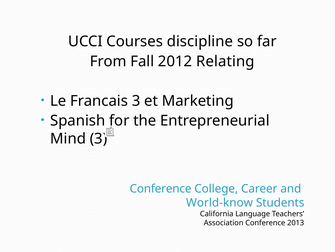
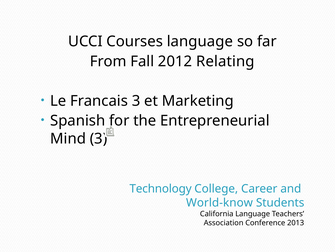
Courses discipline: discipline -> language (200, 41)
Conference: Conference -> Technology (161, 188)
